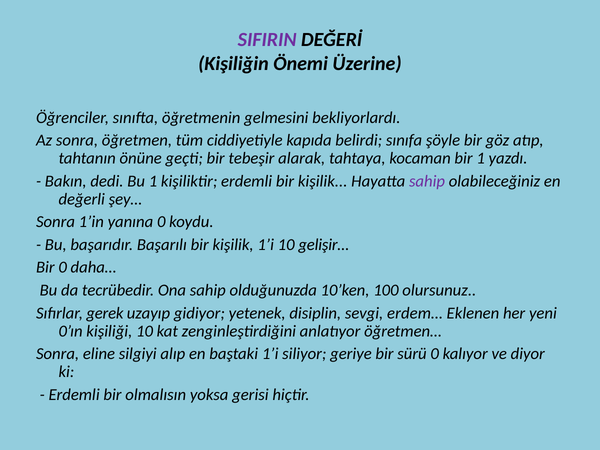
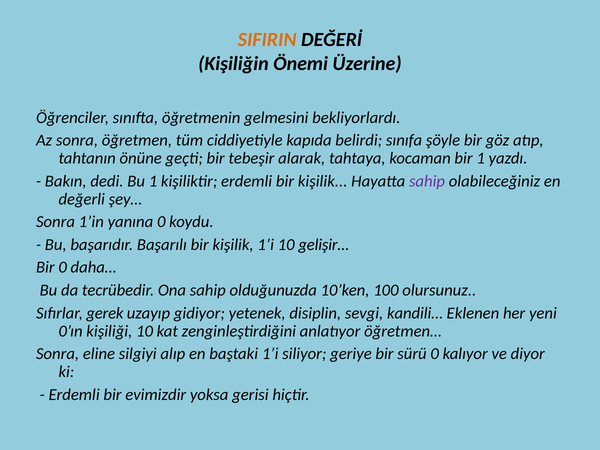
SIFIRIN colour: purple -> orange (267, 40)
erdem…: erdem… -> kandili… (415, 313)
olmalısın: olmalısın -> evimizdir (156, 395)
